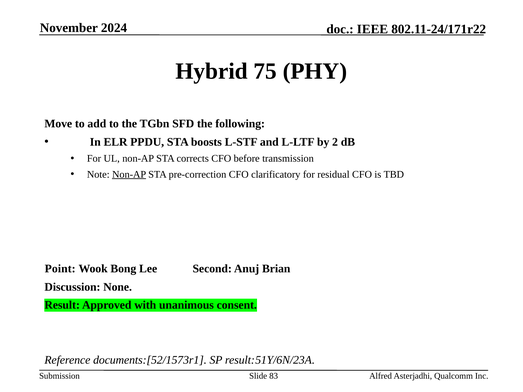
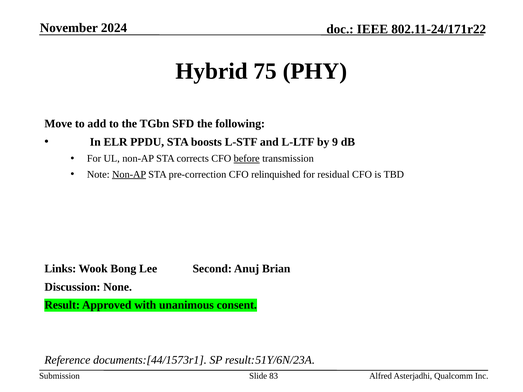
2: 2 -> 9 (335, 142)
before underline: none -> present (247, 159)
clarificatory: clarificatory -> relinquished (276, 174)
Point: Point -> Links (60, 269)
documents:[52/1573r1: documents:[52/1573r1 -> documents:[44/1573r1 (150, 360)
